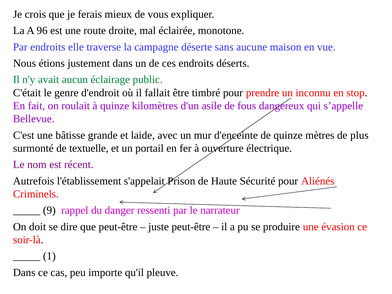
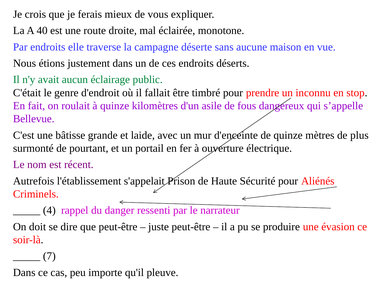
96: 96 -> 40 (42, 31)
textuelle: textuelle -> pourtant (89, 148)
9: 9 -> 4 (49, 210)
1: 1 -> 7 (49, 256)
